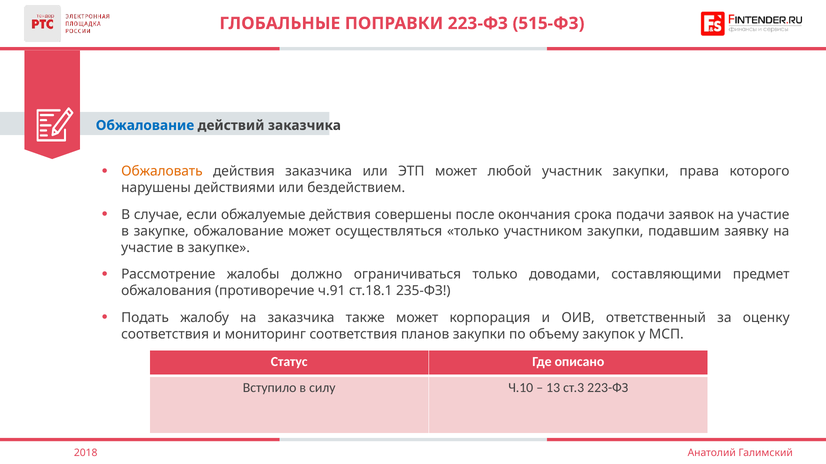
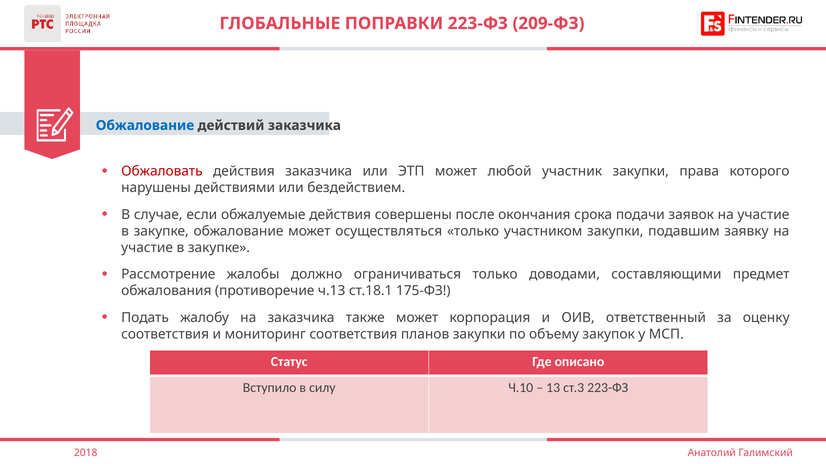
515-ФЗ: 515-ФЗ -> 209-ФЗ (549, 23)
Обжаловать colour: orange -> red (162, 172)
ч.91: ч.91 -> ч.13 (332, 291)
235-ФЗ: 235-ФЗ -> 175-ФЗ (423, 291)
